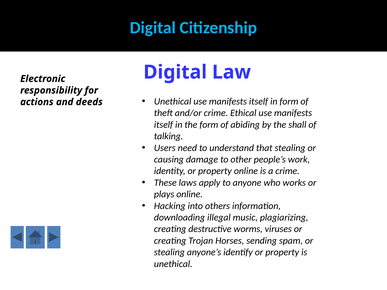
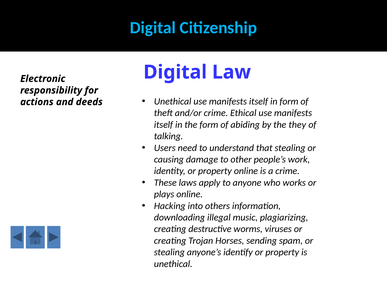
shall: shall -> they (297, 125)
